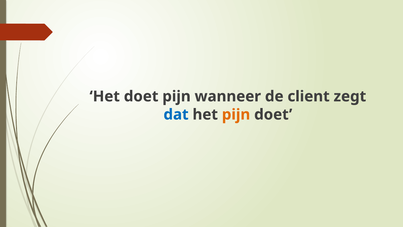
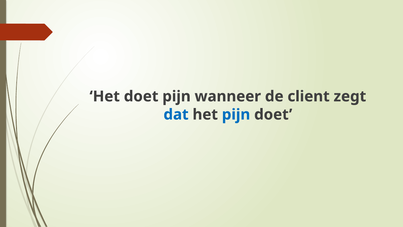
pijn colour: orange -> blue (236, 114)
